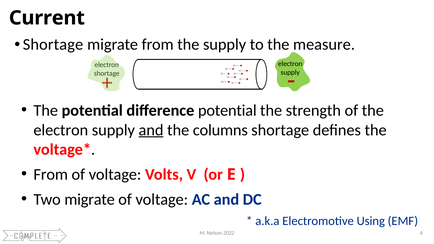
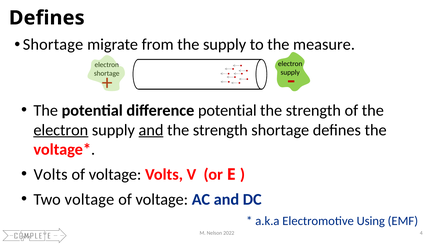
Current: Current -> Defines (47, 18)
electron underline: none -> present (61, 130)
columns: columns -> strength (220, 130)
From: From -> Volts (51, 175)
Two migrate: migrate -> voltage (89, 199)
